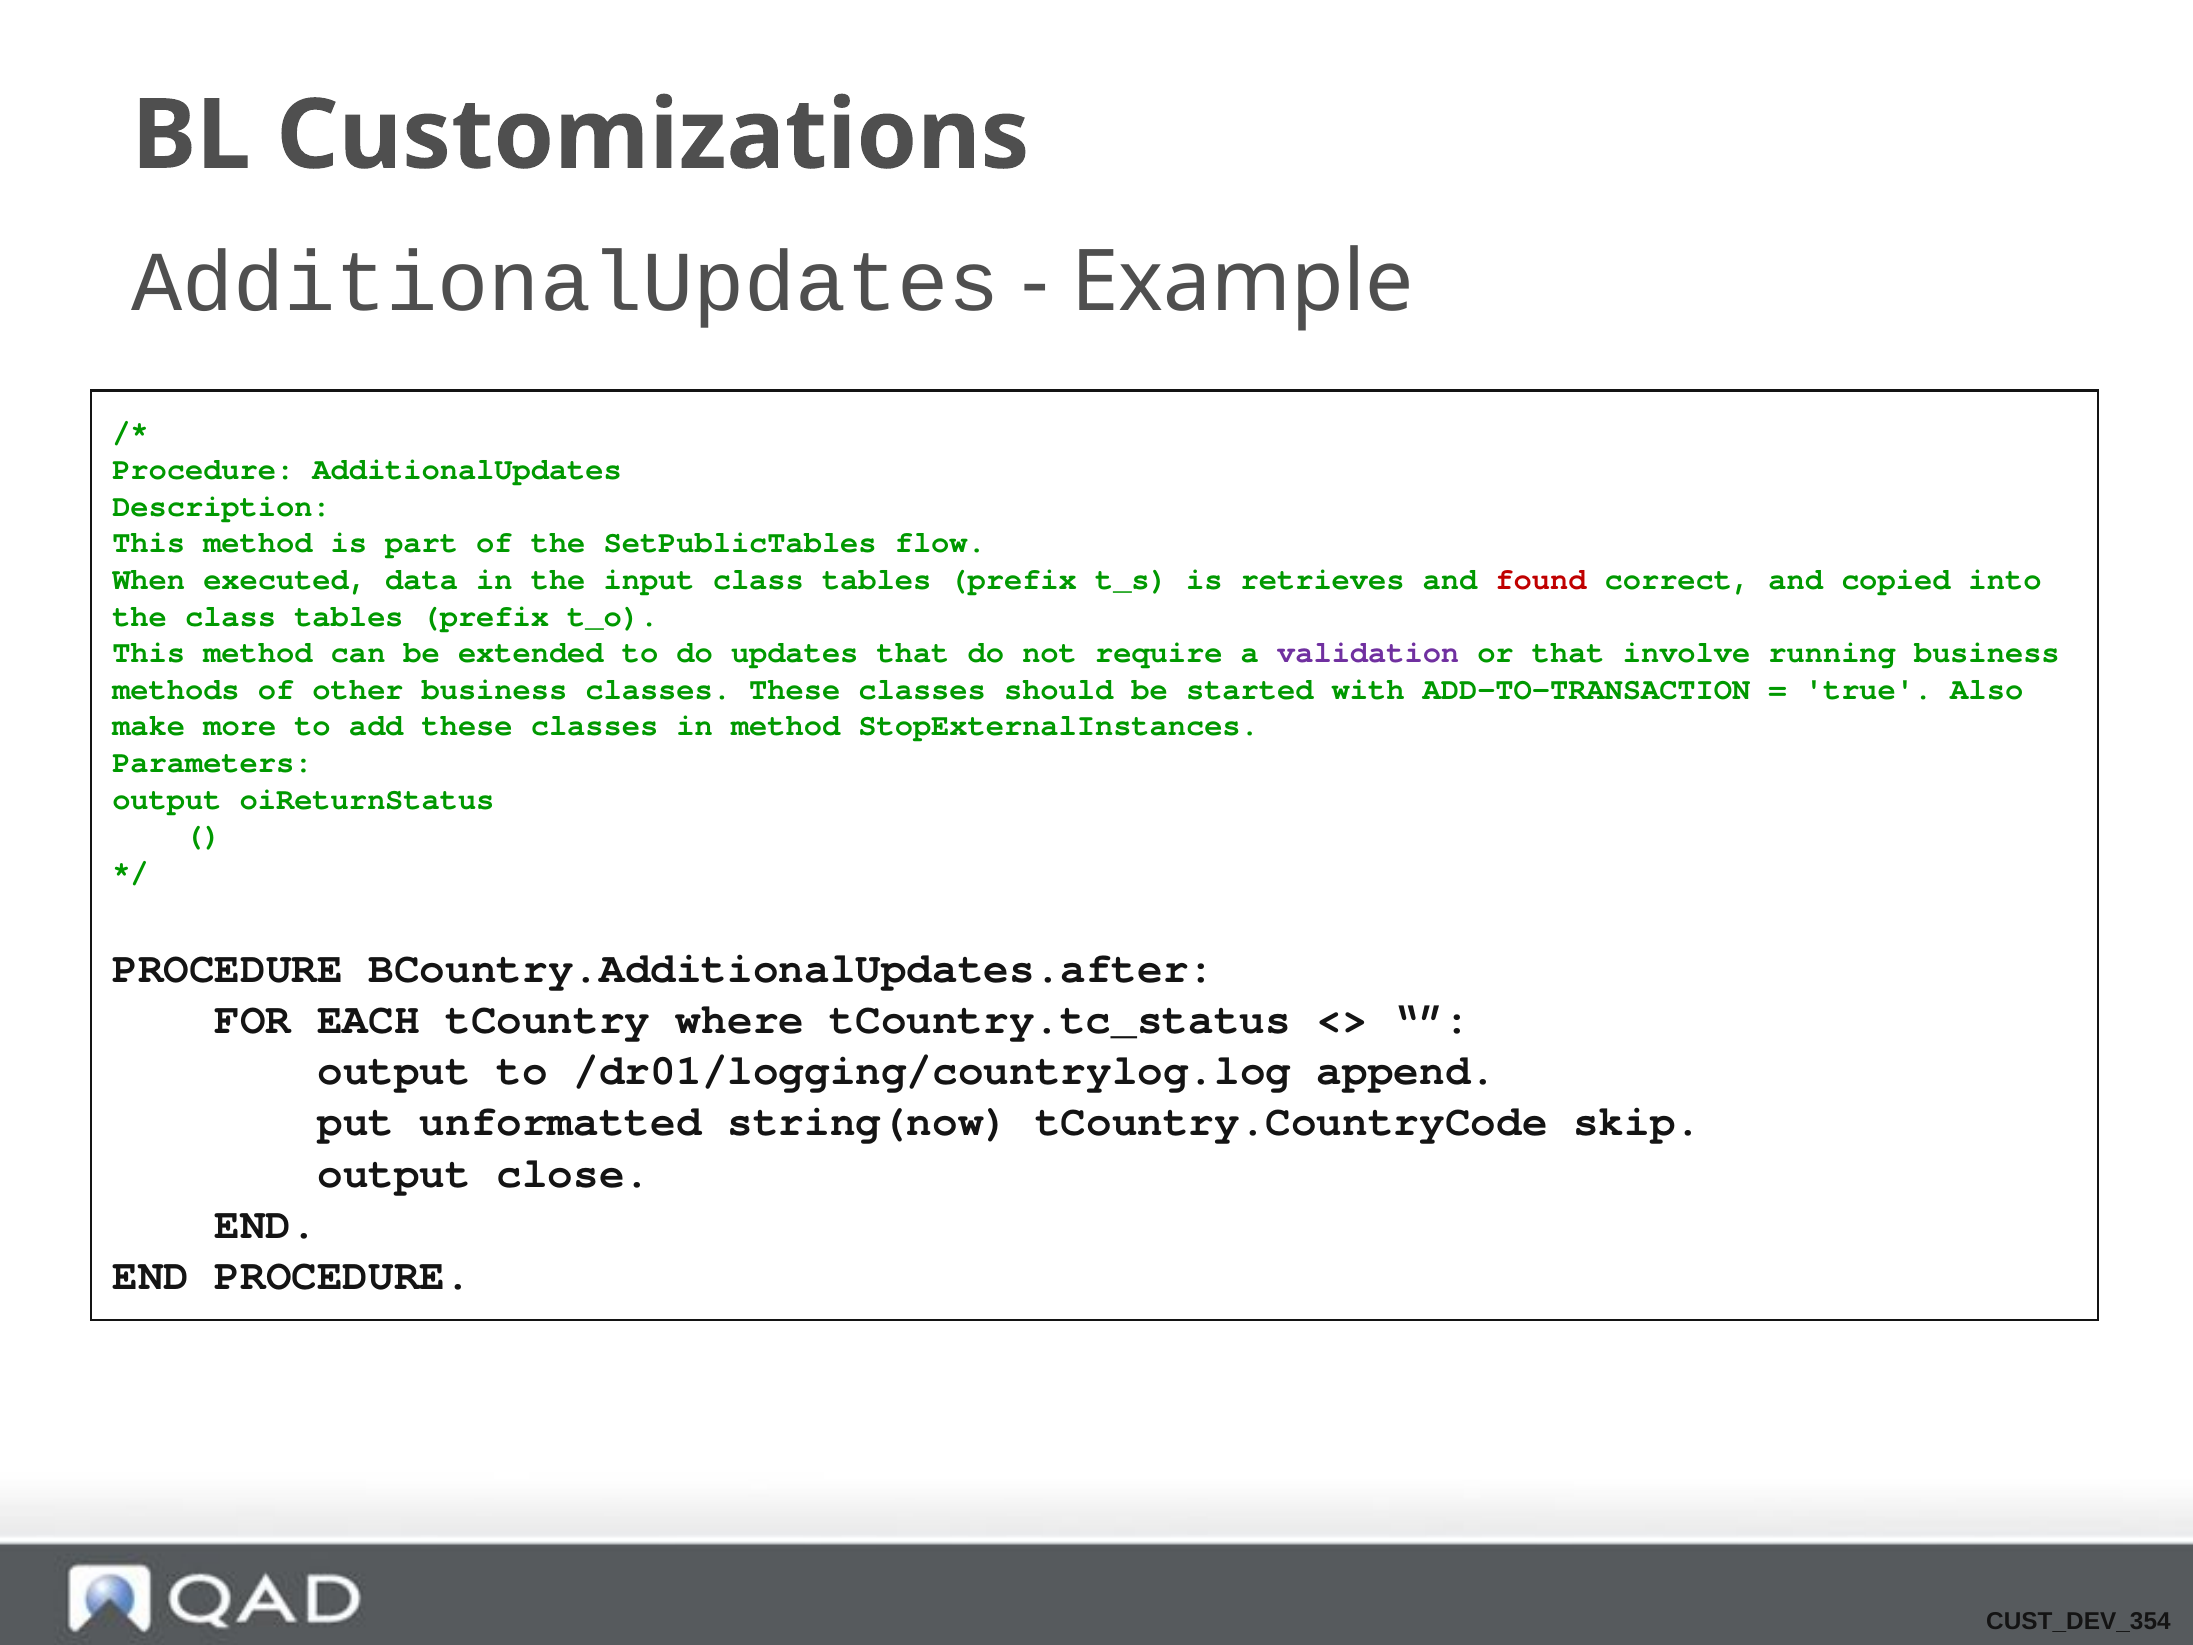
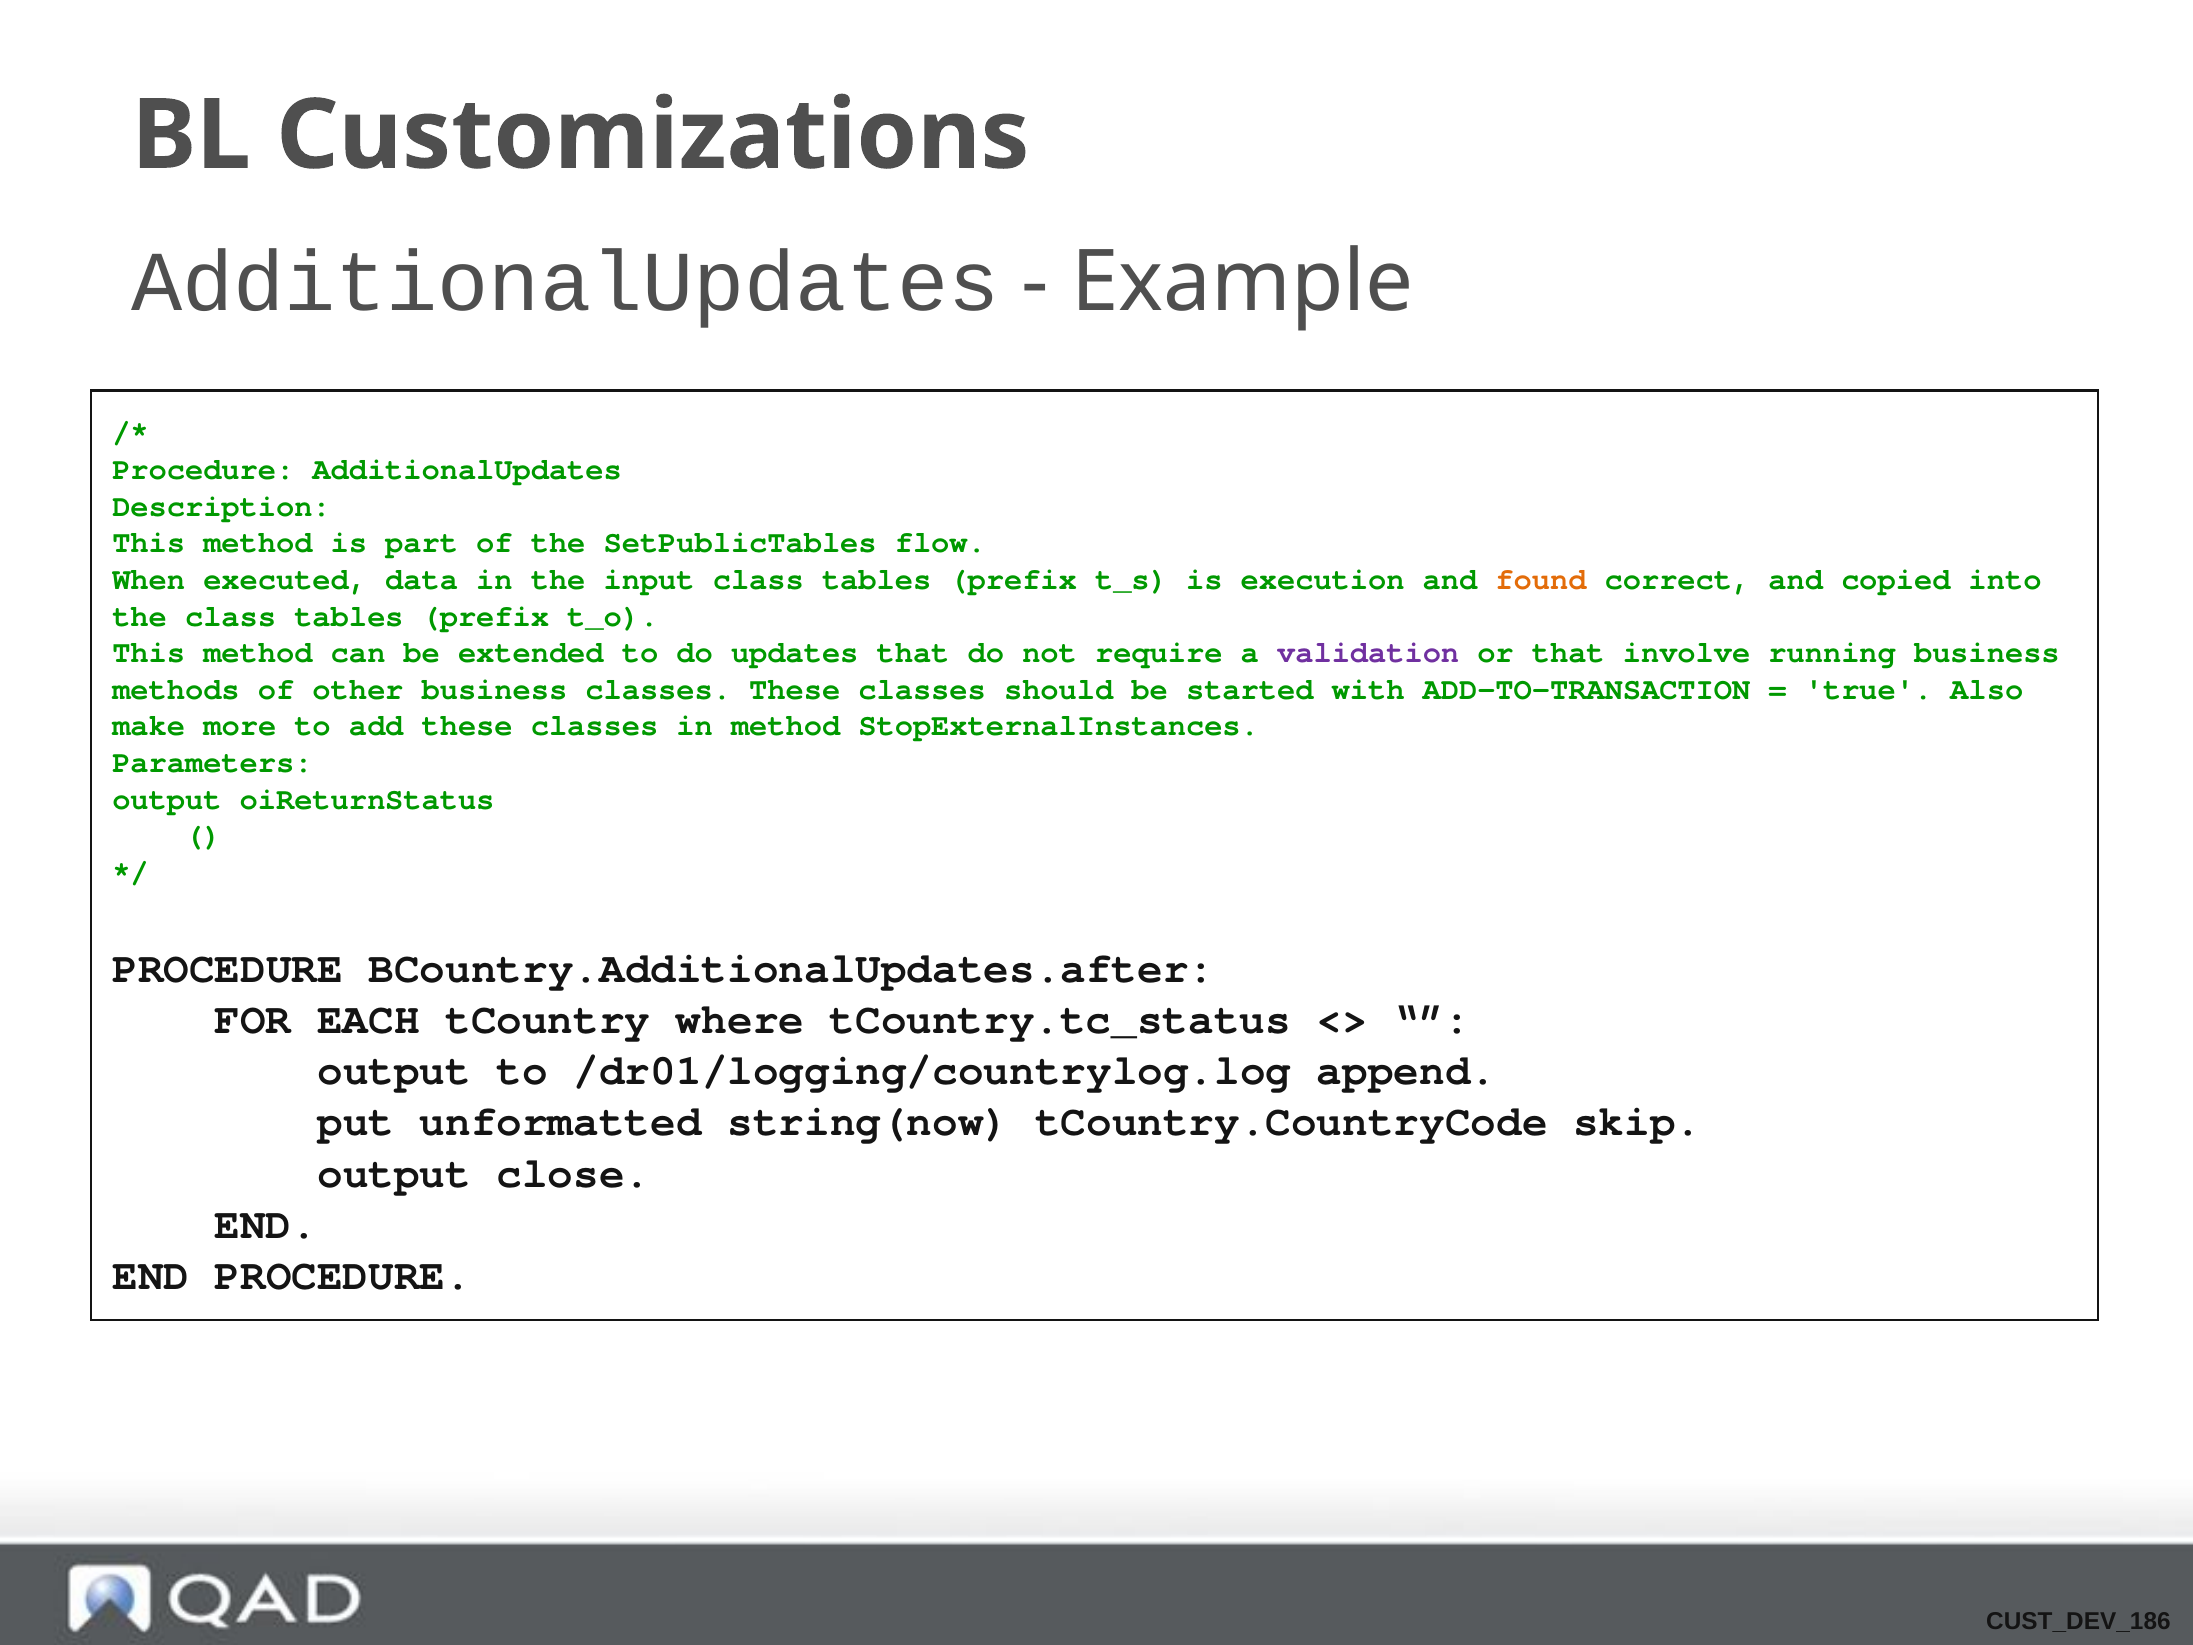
retrieves: retrieves -> execution (1323, 579)
found colour: red -> orange (1541, 579)
CUST_DEV_354: CUST_DEV_354 -> CUST_DEV_186 (2078, 1621)
